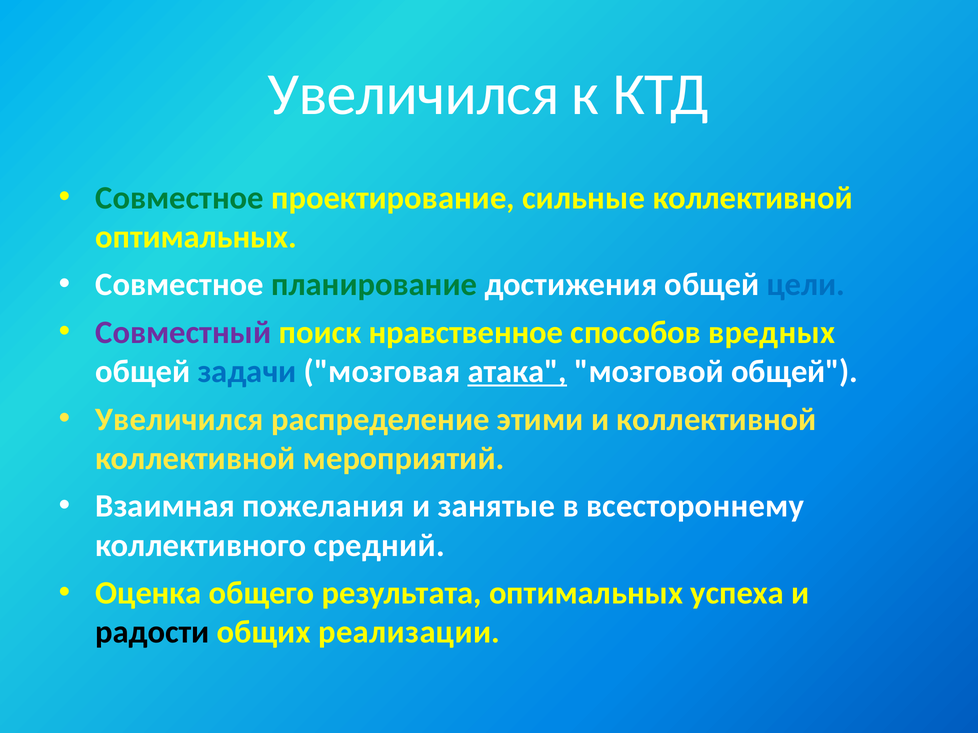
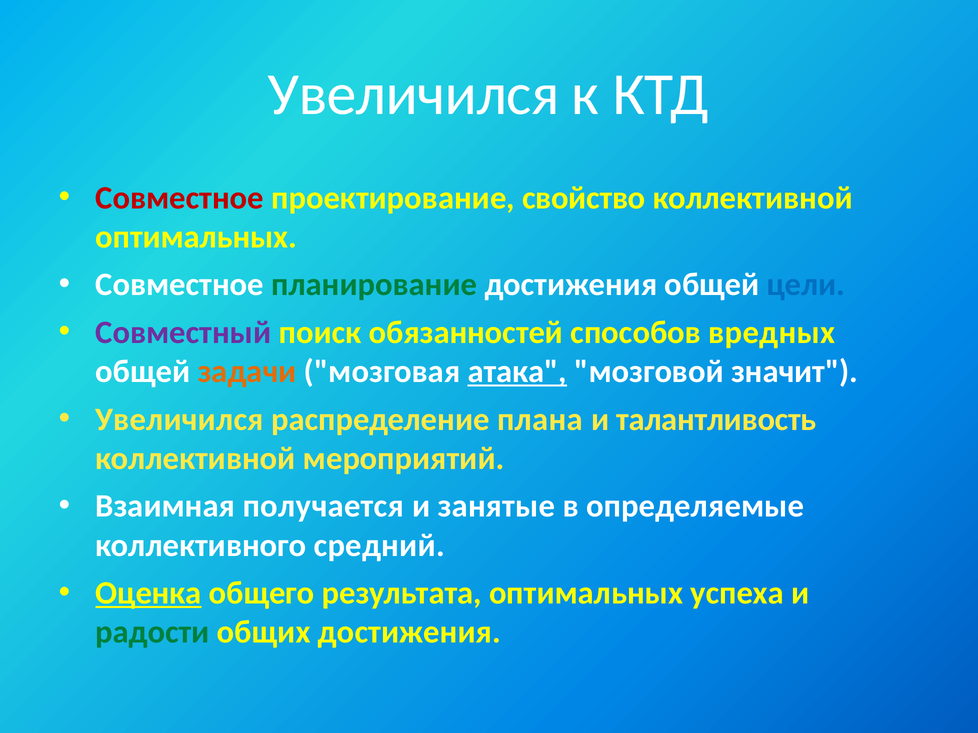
Совместное colour: green -> red (180, 198)
сильные: сильные -> свойство (584, 198)
нравственное: нравственное -> обязанностей (466, 333)
задачи colour: blue -> orange (247, 372)
мозговой общей: общей -> значит (795, 372)
этими: этими -> плана (540, 420)
и коллективной: коллективной -> талантливость (717, 420)
пожелания: пожелания -> получается (323, 507)
всестороннему: всестороннему -> определяемые (695, 507)
Оценка underline: none -> present (148, 593)
радости colour: black -> green (152, 633)
общих реализации: реализации -> достижения (409, 633)
